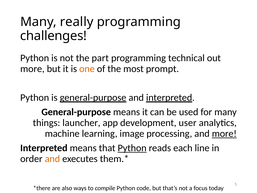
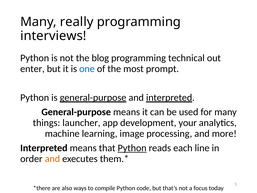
challenges: challenges -> interviews (53, 36)
part: part -> blog (100, 58)
more: more -> enter (32, 69)
one colour: orange -> blue (87, 69)
user: user -> your (188, 123)
more underline: present -> none (224, 133)
